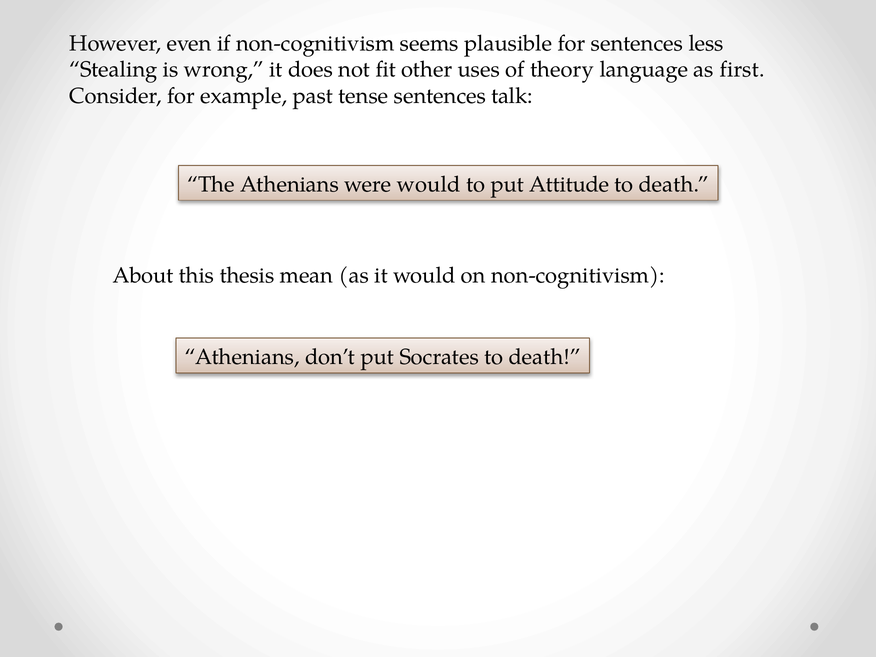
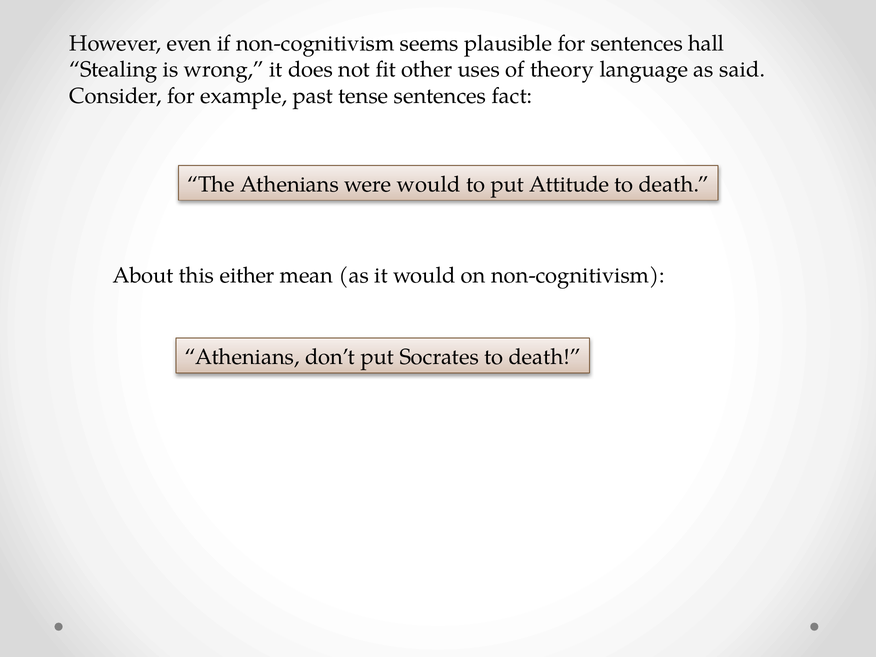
less: less -> hall (706, 43)
first: first -> said (742, 70)
talk: talk -> fact (512, 96)
thesis: thesis -> either (247, 276)
